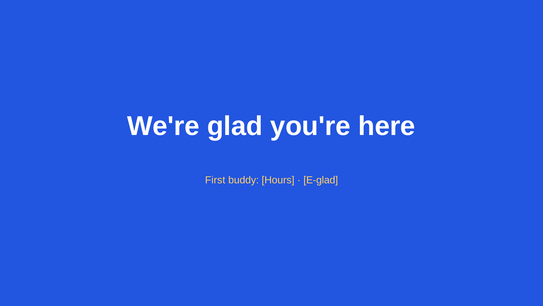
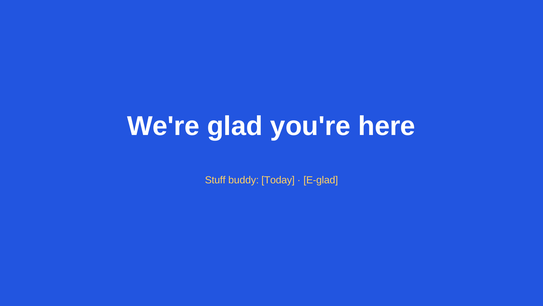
First: First -> Stuff (215, 180)
Hours: Hours -> Today (278, 180)
